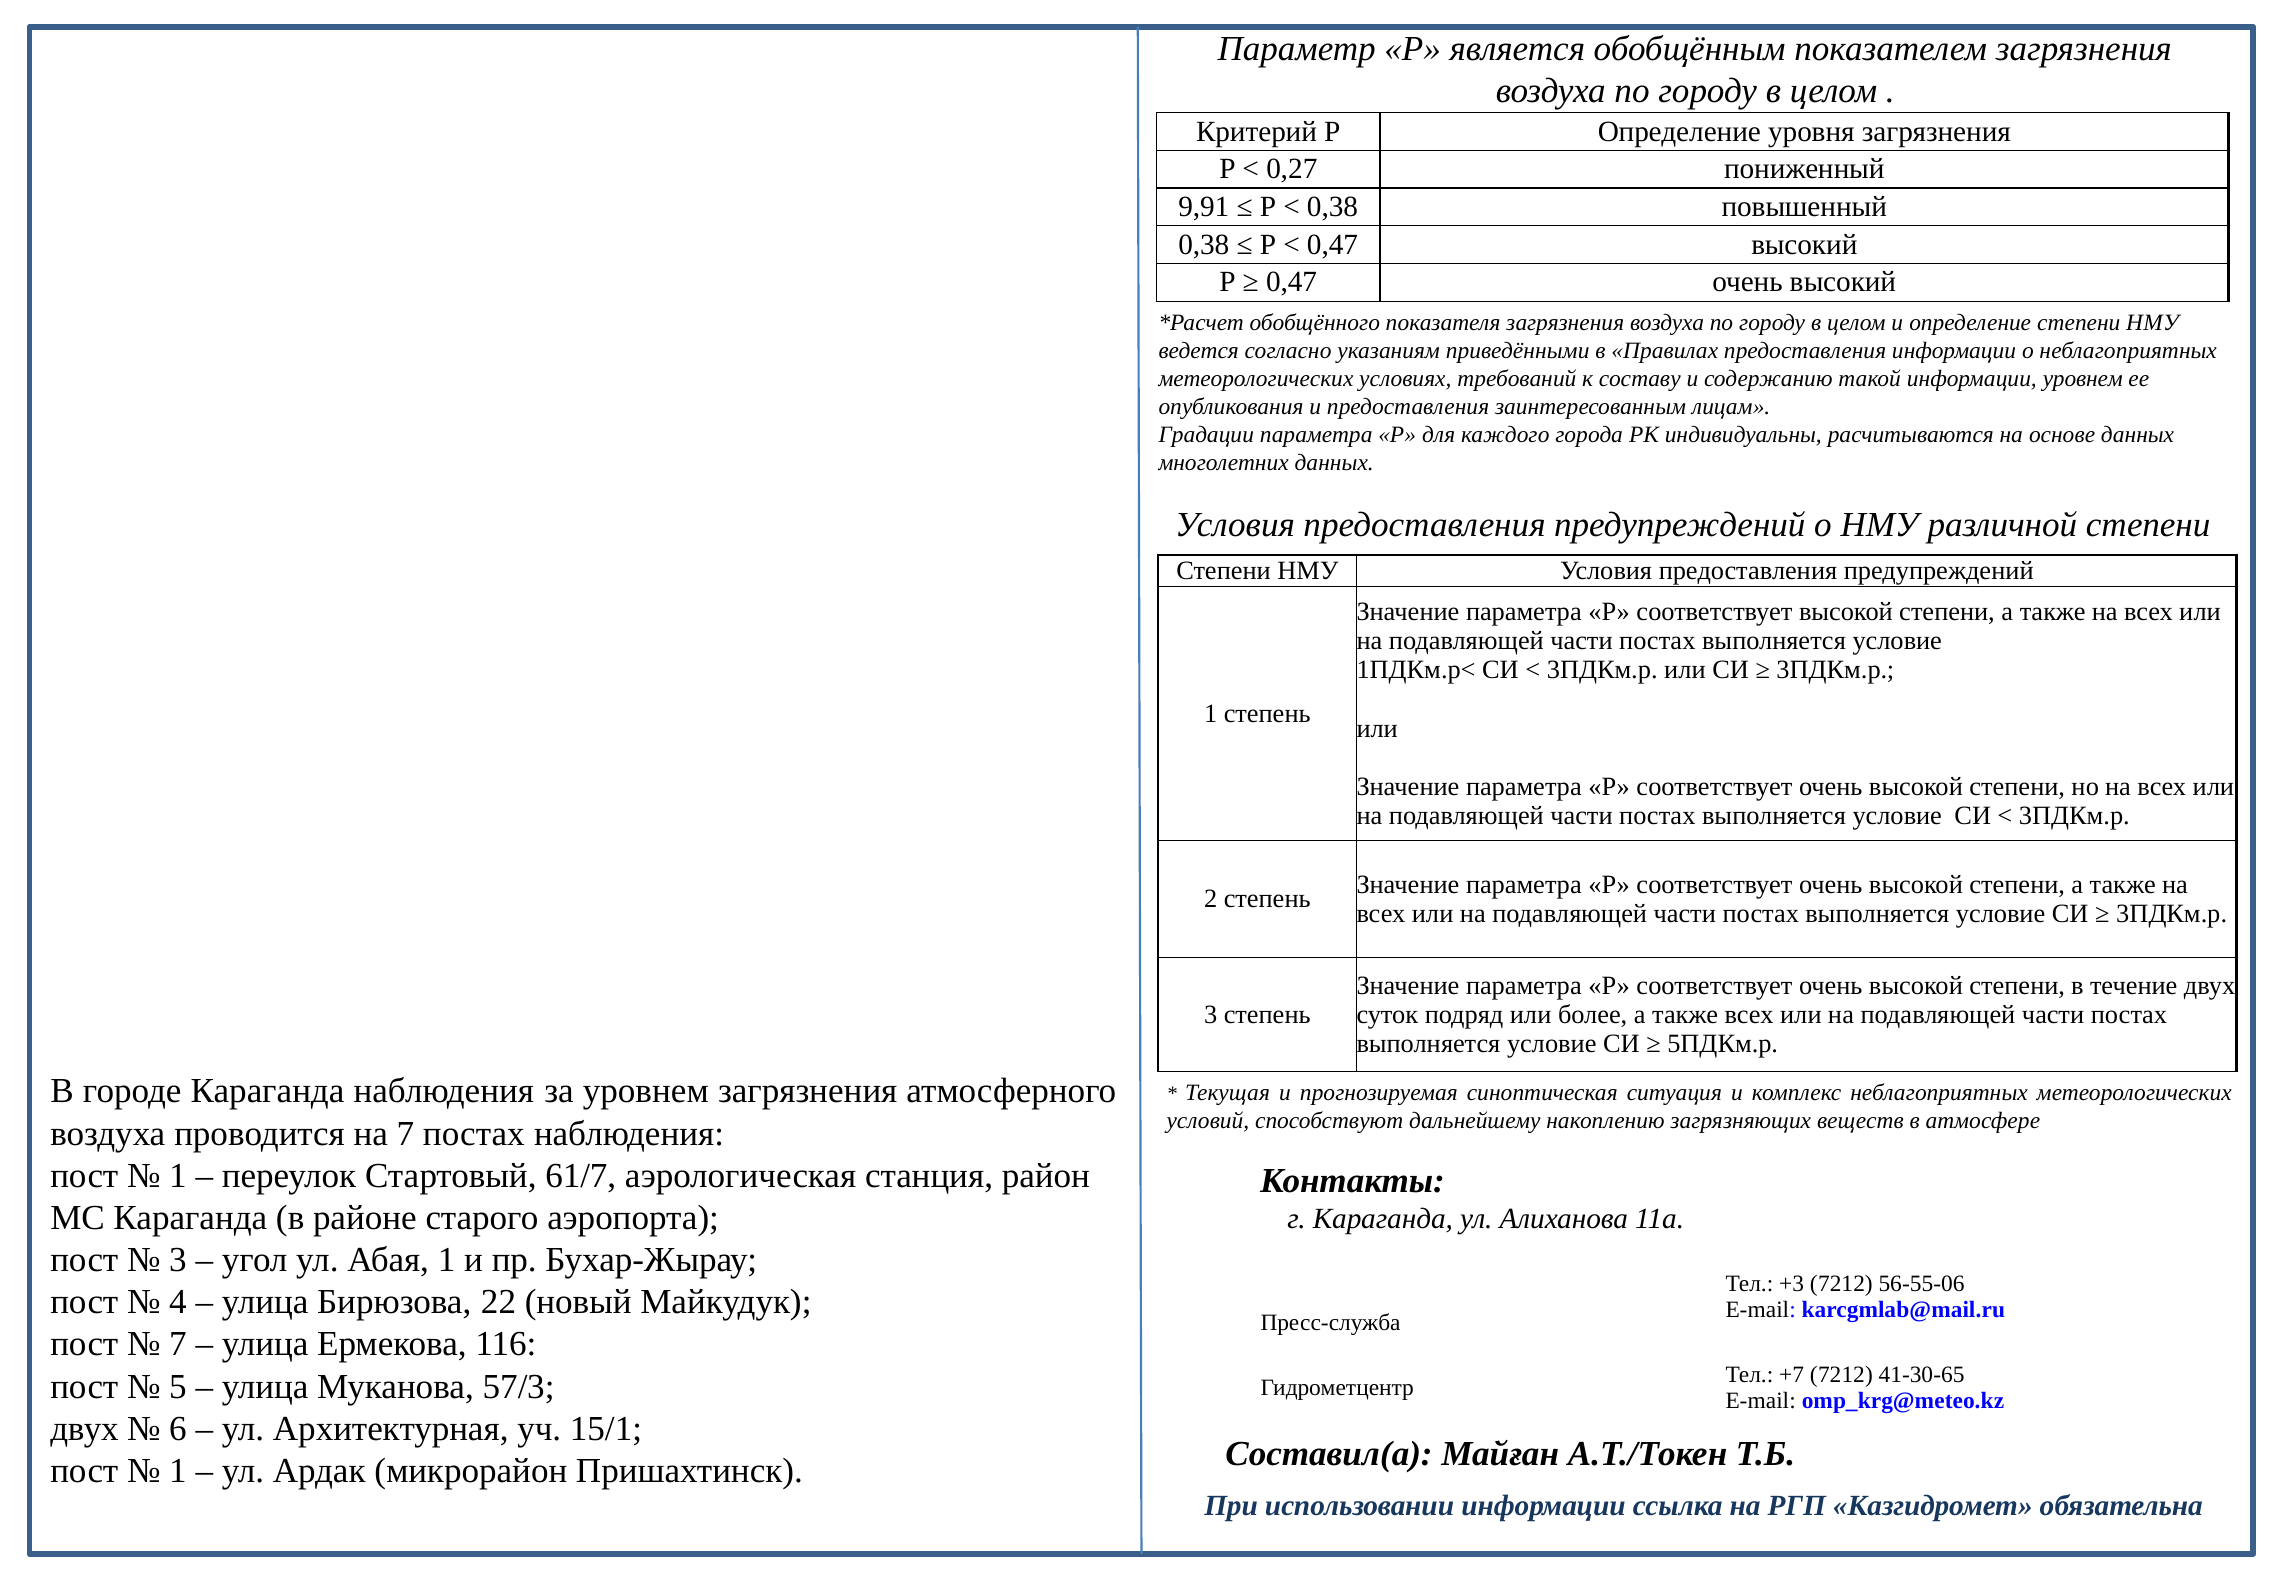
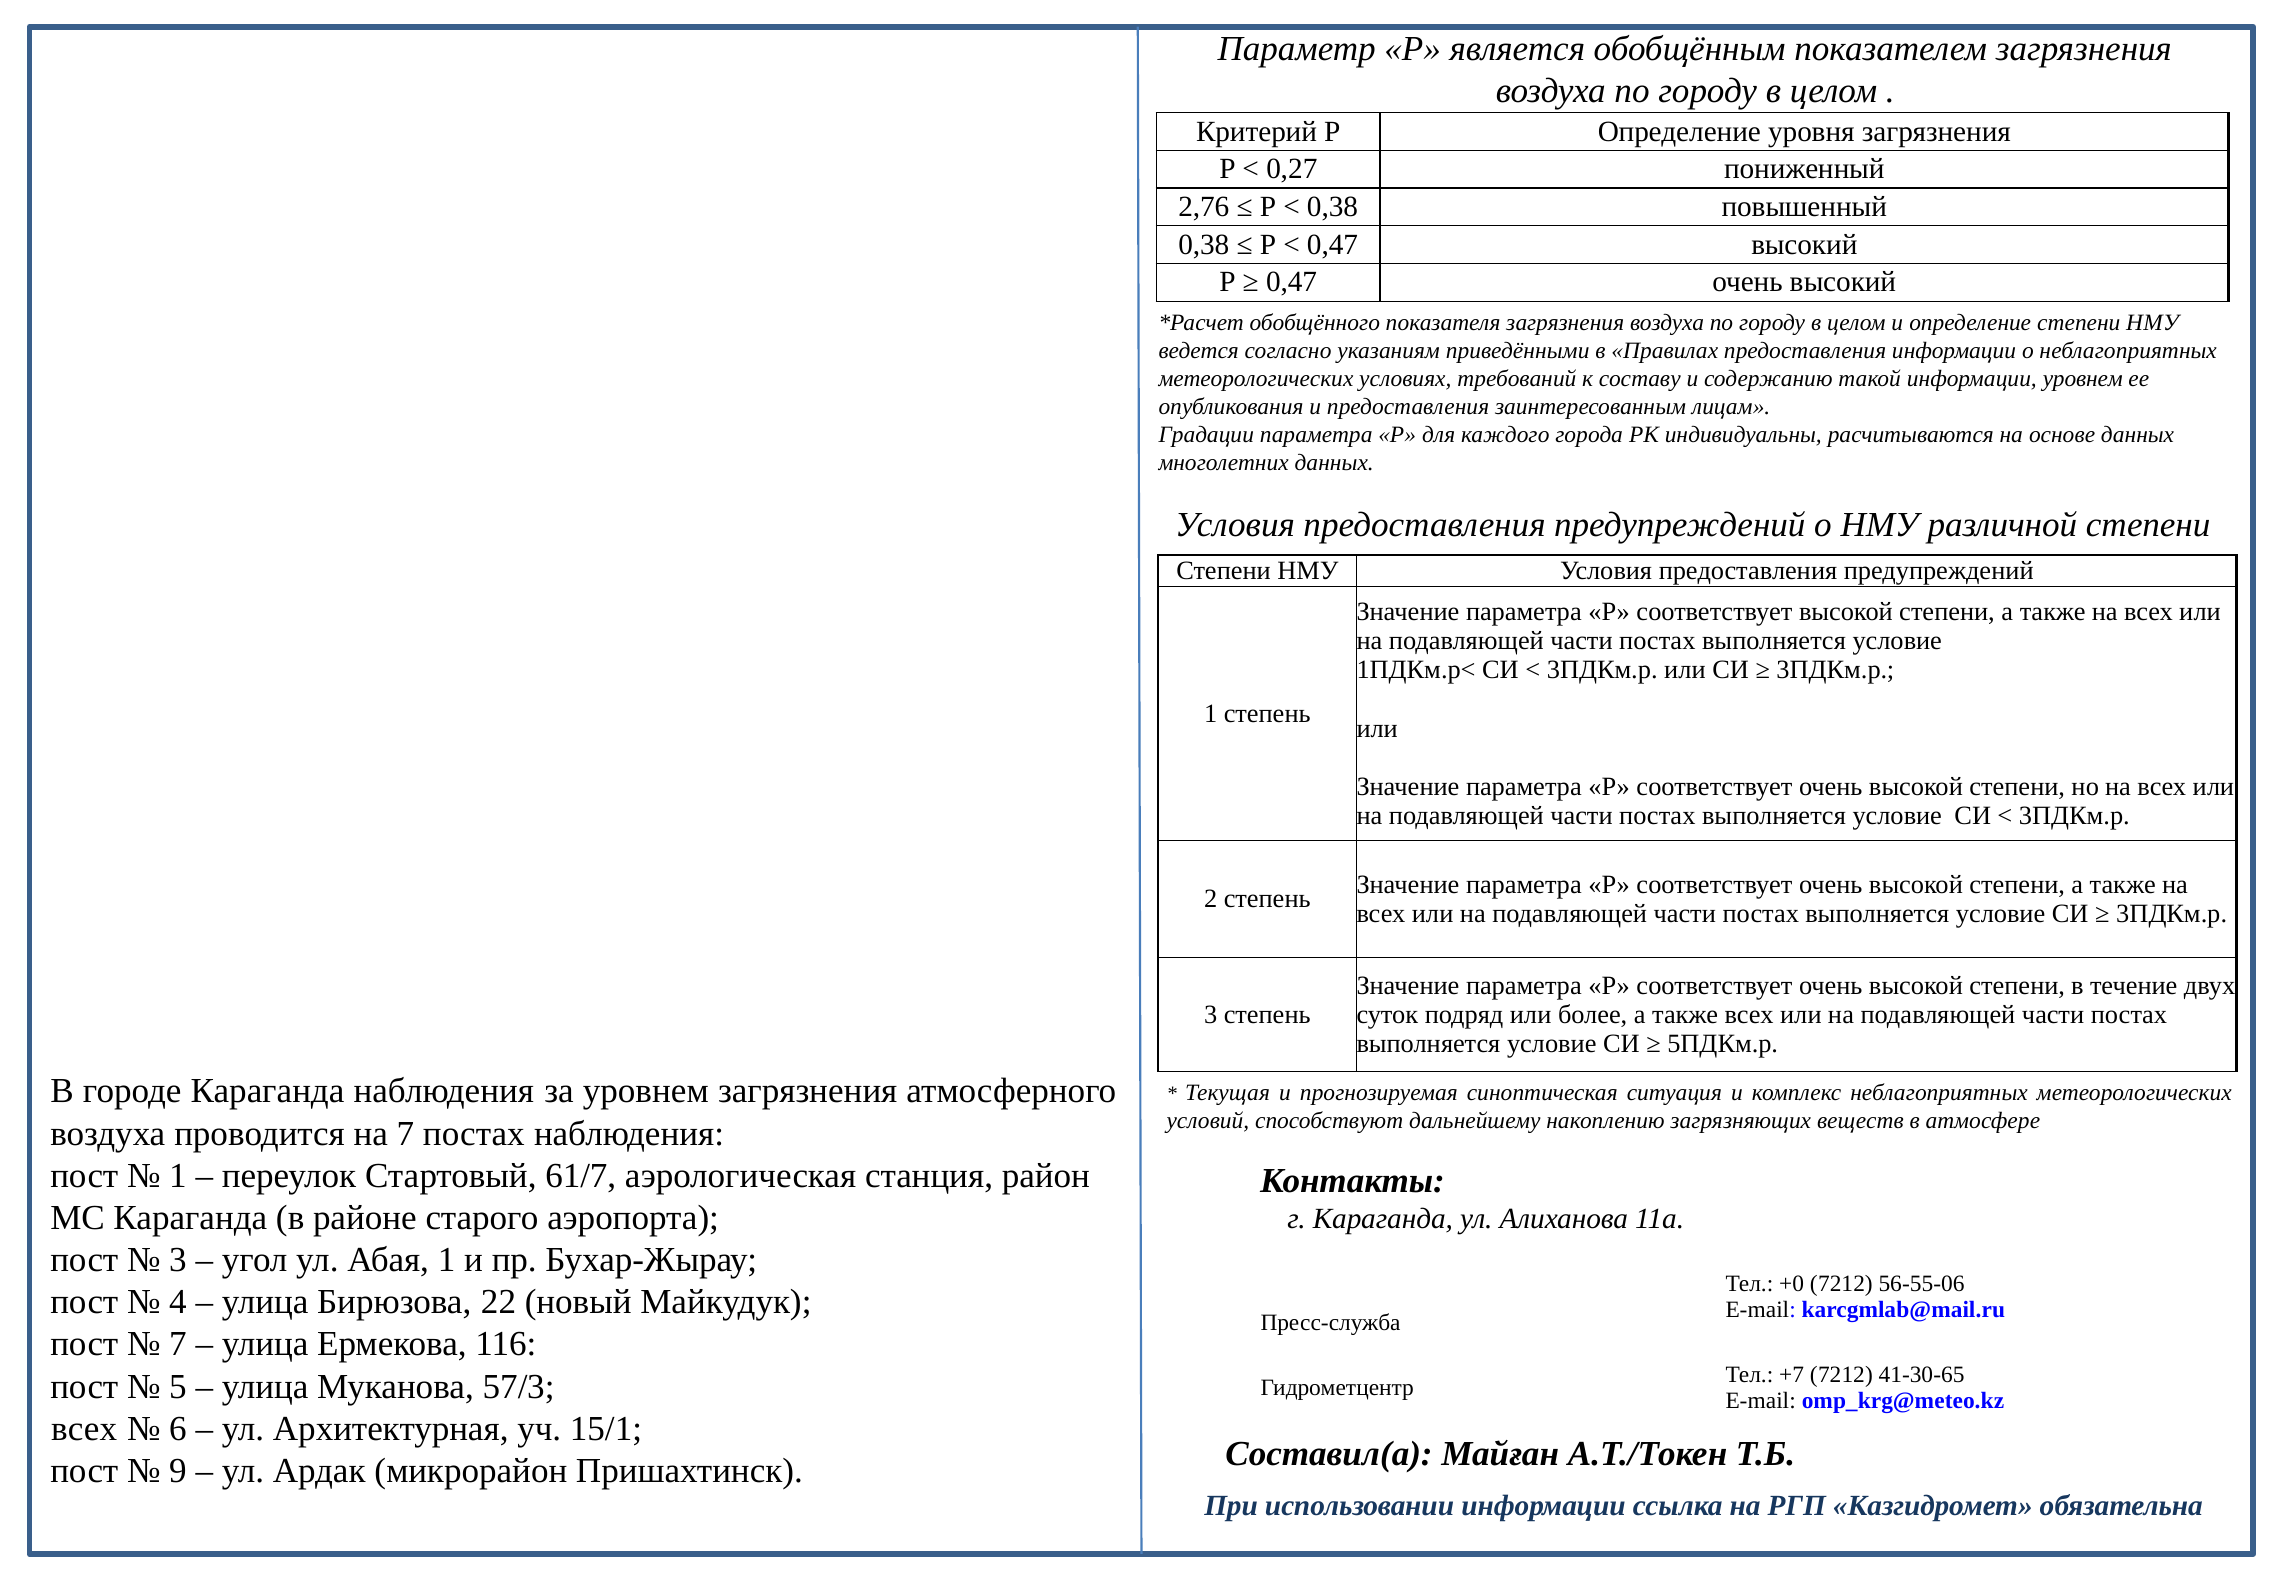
9,91: 9,91 -> 2,76 (1204, 207)
+3: +3 -> +0 (1792, 1283)
двух: двух -> всех (84, 1428)
1: 1 -> 9 (178, 1470)
